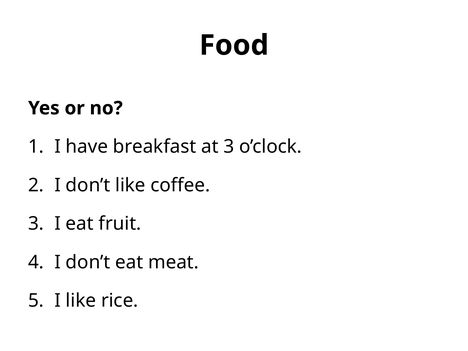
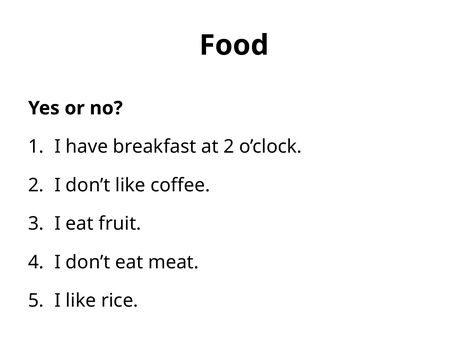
at 3: 3 -> 2 (229, 147)
